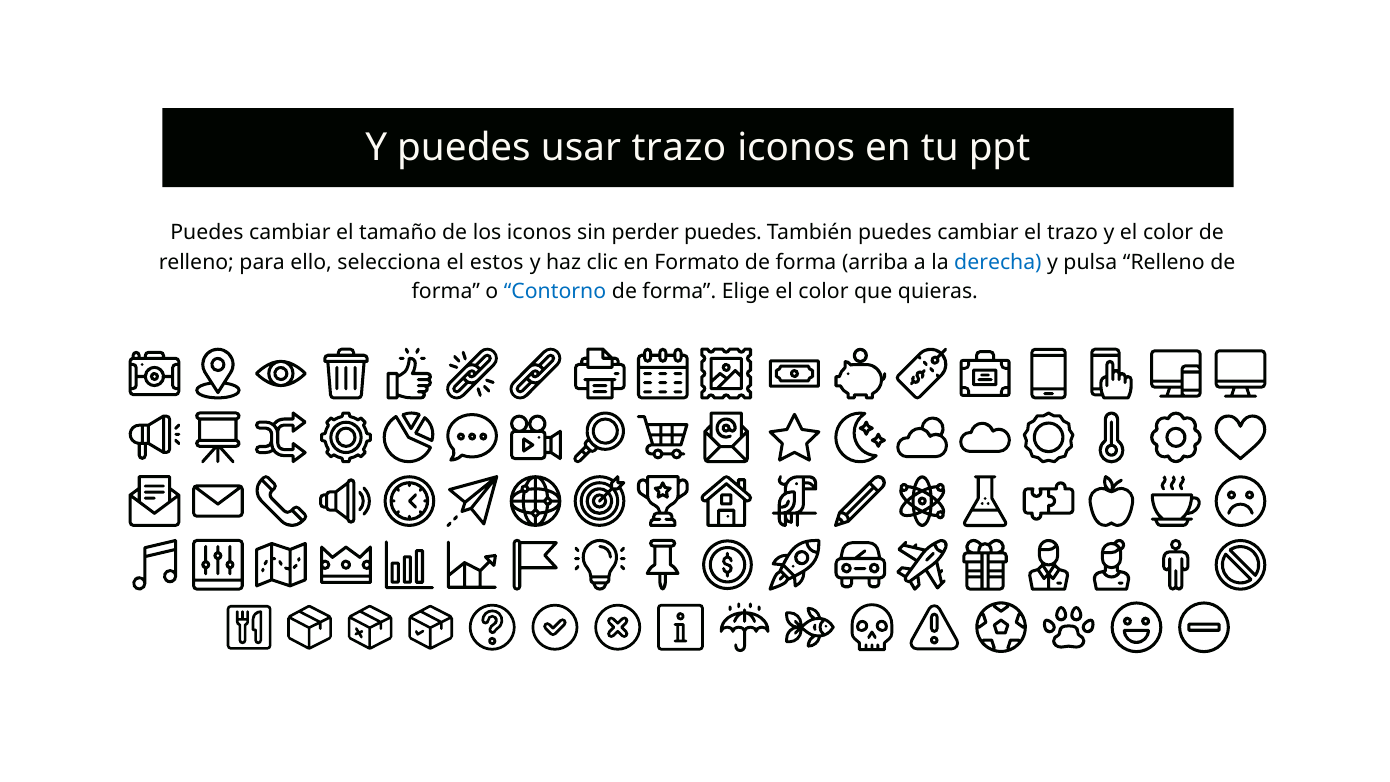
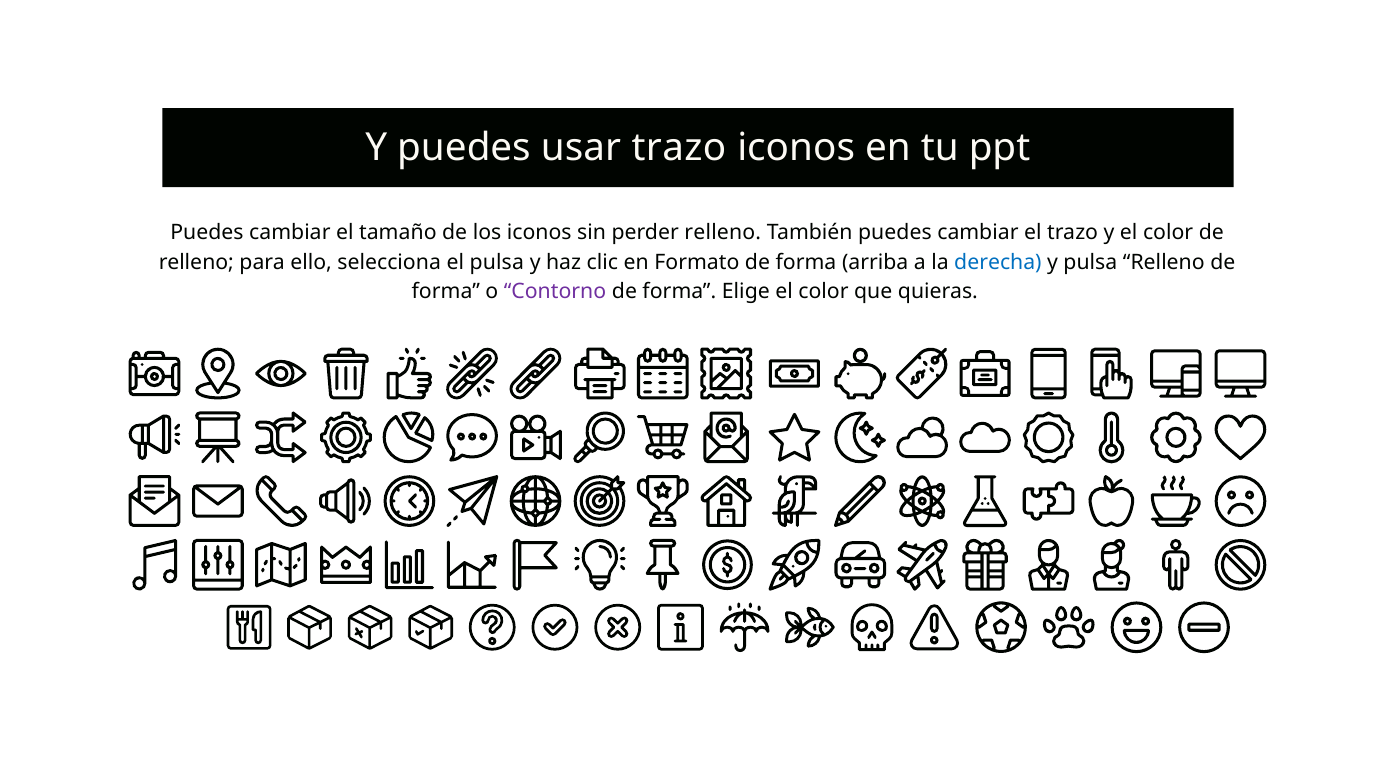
perder puedes: puedes -> relleno (723, 233)
el estos: estos -> pulsa (497, 262)
Contorno colour: blue -> purple (555, 291)
